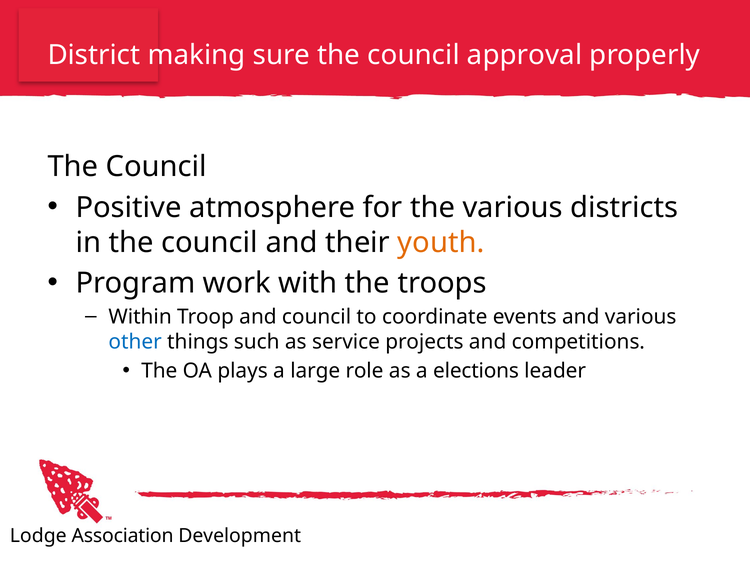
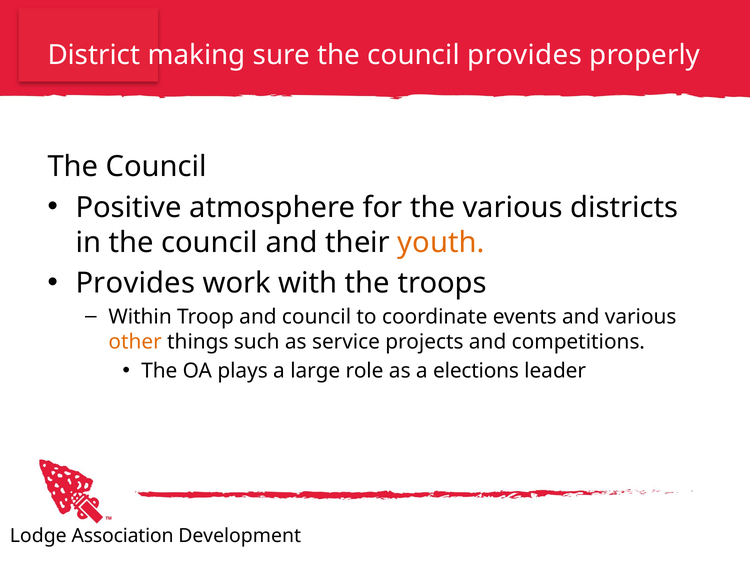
council approval: approval -> provides (524, 55)
Program: Program -> Provides (135, 283)
other colour: blue -> orange (135, 342)
